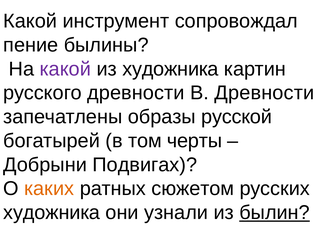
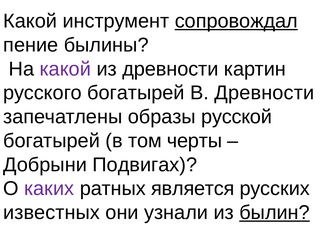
сопровождал underline: none -> present (236, 21)
из художника: художника -> древности (170, 69)
русского древности: древности -> богатырей (136, 93)
каких colour: orange -> purple (49, 188)
сюжетом: сюжетом -> является (193, 188)
художника: художника -> известных (52, 212)
